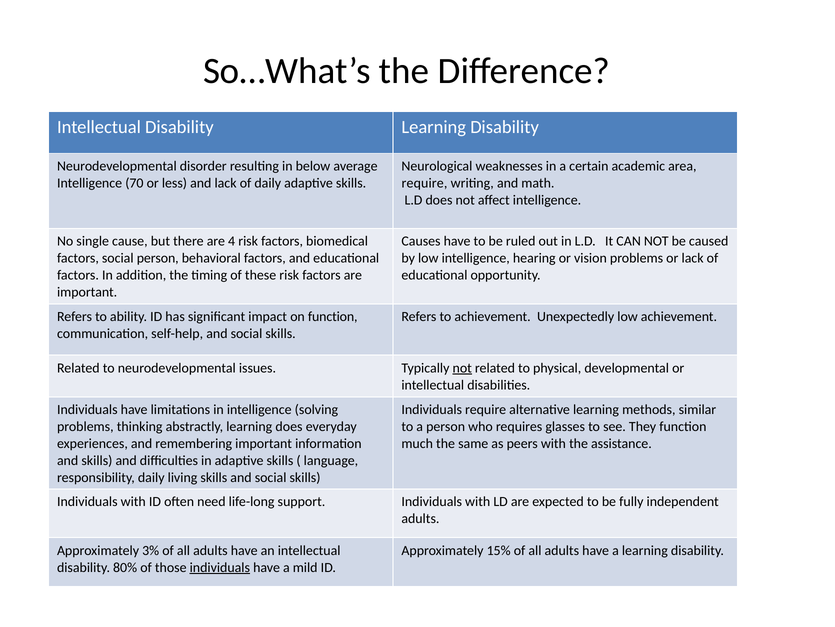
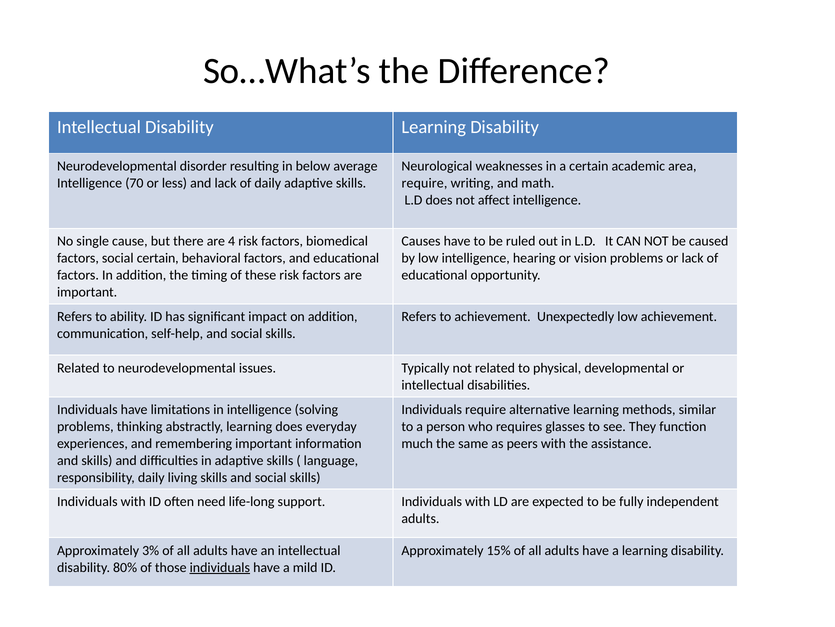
social person: person -> certain (158, 258)
on function: function -> addition (333, 316)
not underline: present -> none (462, 368)
